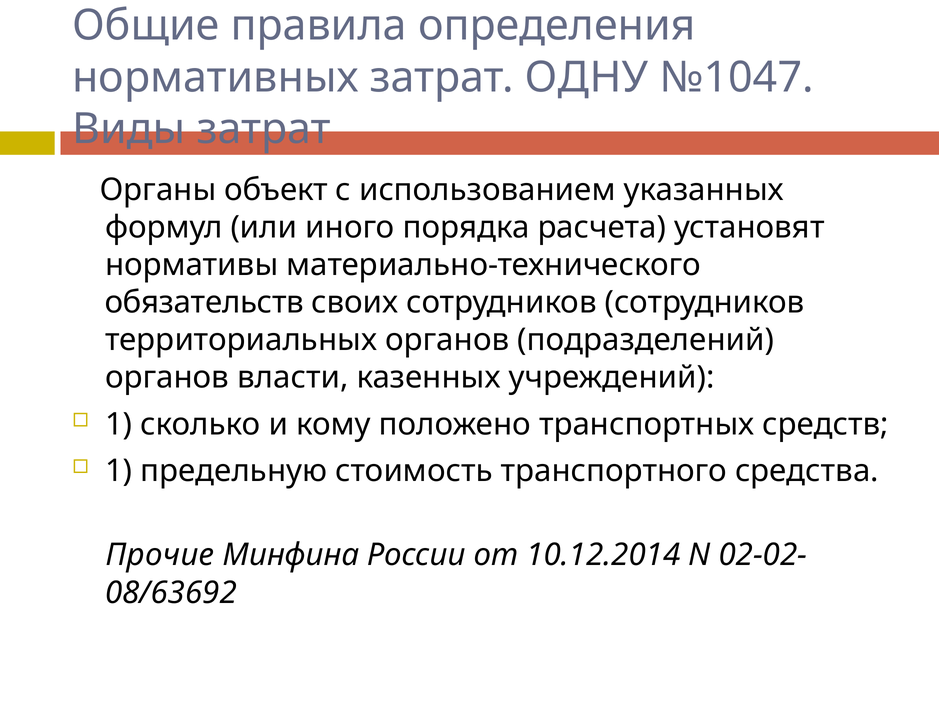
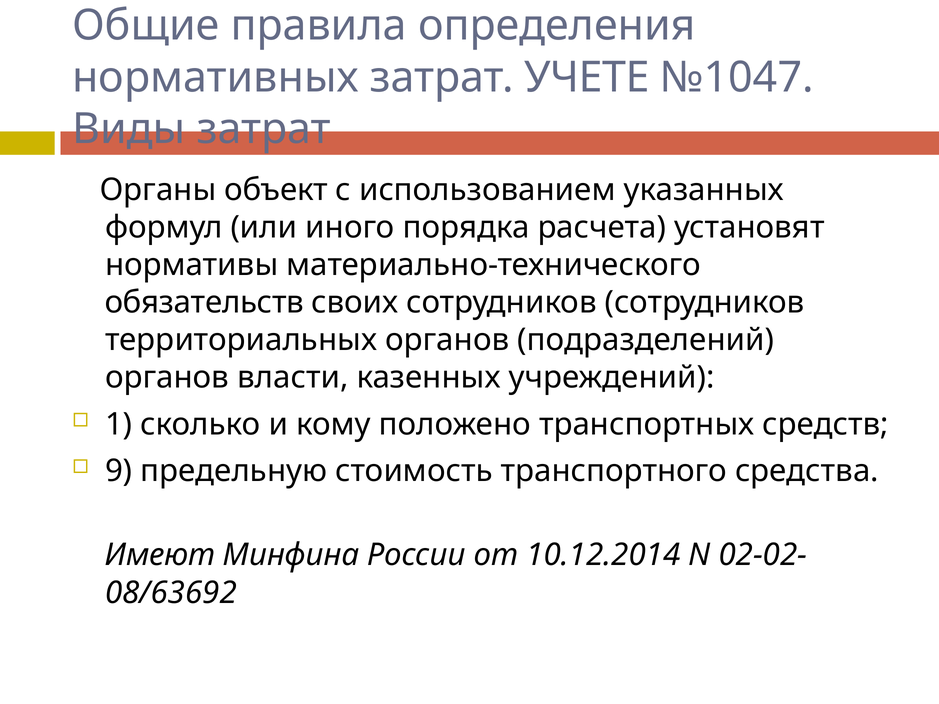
ОДНУ: ОДНУ -> УЧЕТЕ (587, 77)
1: 1 -> 9 (119, 471)
Прочие: Прочие -> Имеют (160, 555)
